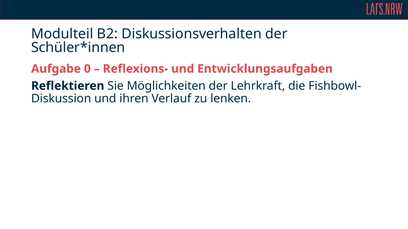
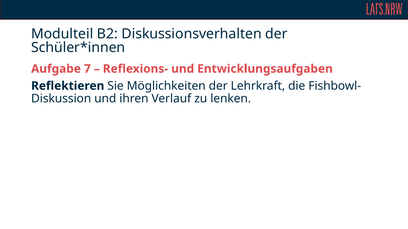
0: 0 -> 7 (87, 69)
